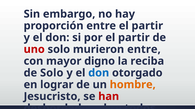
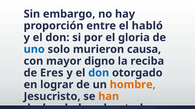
entre el partir: partir -> habló (147, 26)
por el partir: partir -> gloria (134, 38)
uno colour: red -> blue (34, 50)
murieron entre: entre -> causa (144, 50)
de Solo: Solo -> Eres (52, 73)
han colour: red -> orange (109, 97)
